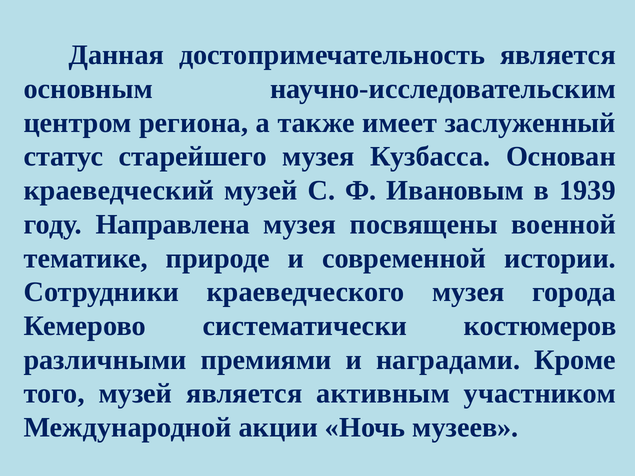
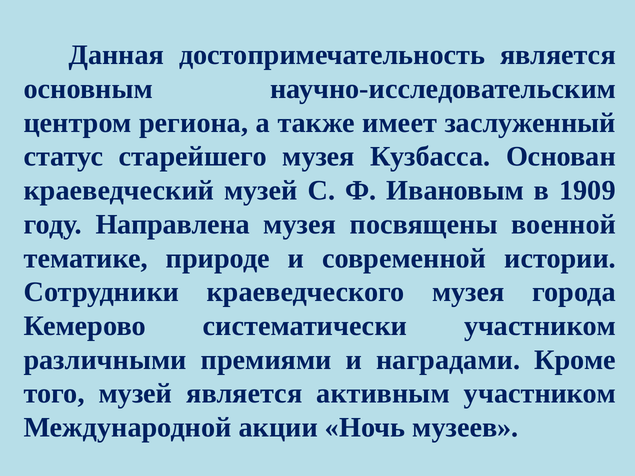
1939: 1939 -> 1909 (587, 191)
систематически костюмеров: костюмеров -> участником (540, 326)
